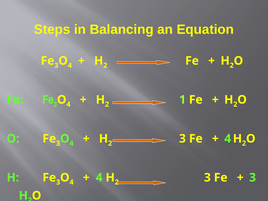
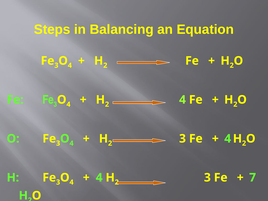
1: 1 -> 4 (182, 100)
3: 3 -> 7 (253, 178)
